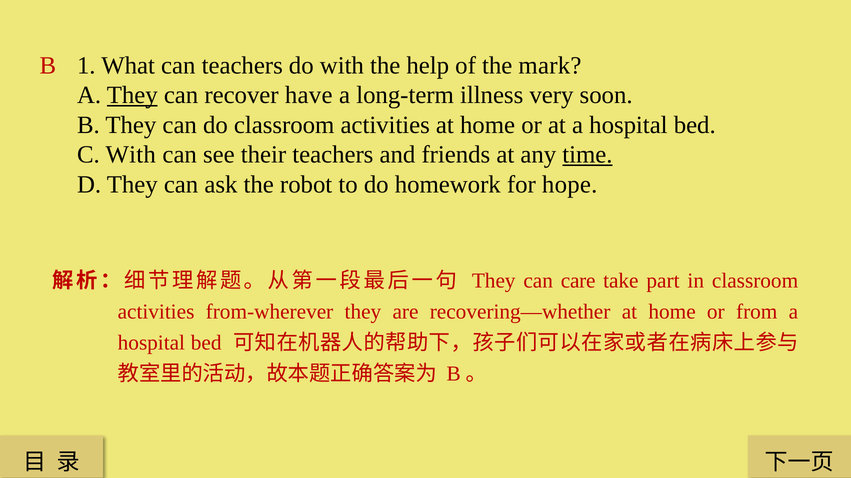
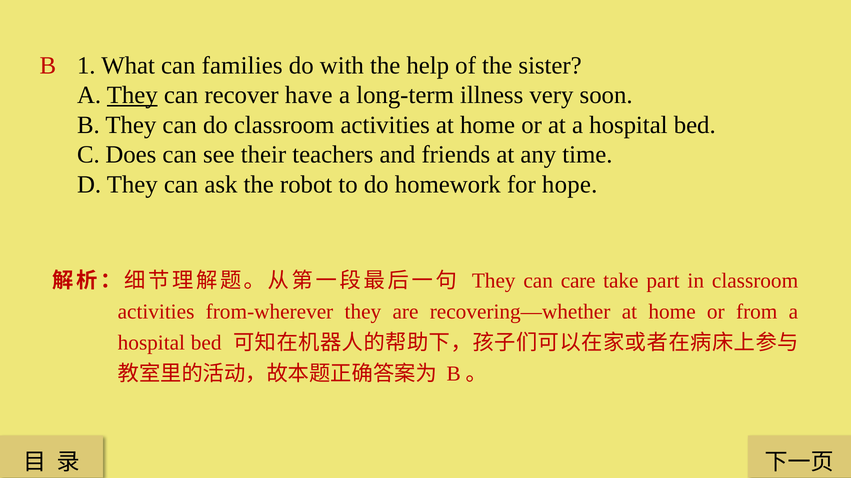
can teachers: teachers -> families (242, 66)
mark: mark -> sister (550, 66)
C With: With -> Does (131, 155)
time underline: present -> none (587, 155)
